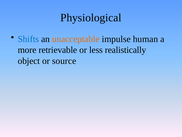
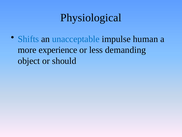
unacceptable colour: orange -> blue (76, 39)
retrievable: retrievable -> experience (58, 50)
realistically: realistically -> demanding (126, 50)
source: source -> should (64, 61)
